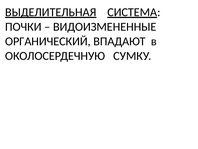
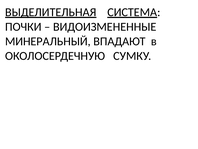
ОРГАНИЧЕСКИЙ: ОРГАНИЧЕСКИЙ -> МИНЕРАЛЬНЫЙ (48, 41)
